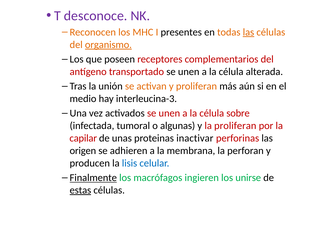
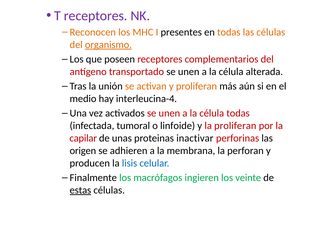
T desconoce: desconoce -> receptores (96, 16)
las underline: present -> none (248, 32)
interleucina-3: interleucina-3 -> interleucina-4 (146, 98)
célula sobre: sobre -> todas (238, 113)
algunas: algunas -> linfoide (178, 125)
Finalmente underline: present -> none (93, 177)
unirse: unirse -> veinte (248, 177)
